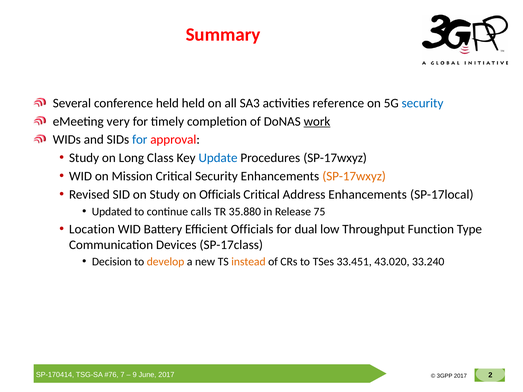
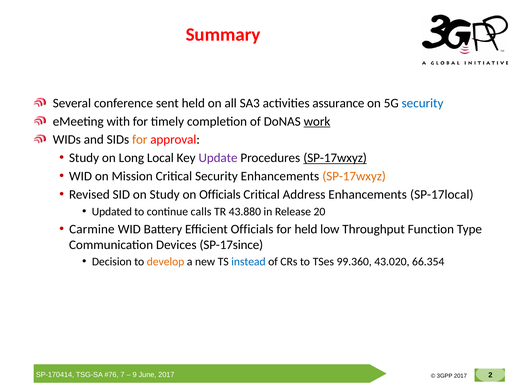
conference held: held -> sent (167, 103)
reference: reference -> assurance (338, 103)
very: very -> with (118, 121)
for colour: blue -> orange (140, 140)
Class: Class -> Local (160, 158)
Update colour: blue -> purple (218, 158)
SP-17wxyz underline: none -> present (335, 158)
35.880: 35.880 -> 43.880 (245, 212)
75: 75 -> 20 (319, 212)
Location: Location -> Carmine (92, 229)
for dual: dual -> held (306, 229)
SP-17class: SP-17class -> SP-17since (231, 245)
instead colour: orange -> blue (248, 262)
33.451: 33.451 -> 99.360 (354, 262)
33.240: 33.240 -> 66.354 (428, 262)
